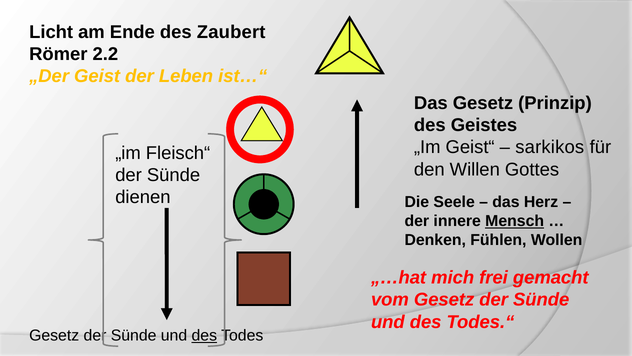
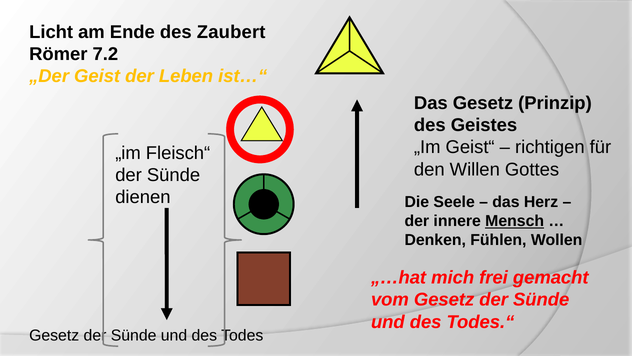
2.2: 2.2 -> 7.2 (105, 54)
sarkikos: sarkikos -> richtigen (550, 147)
des underline: present -> none (204, 335)
